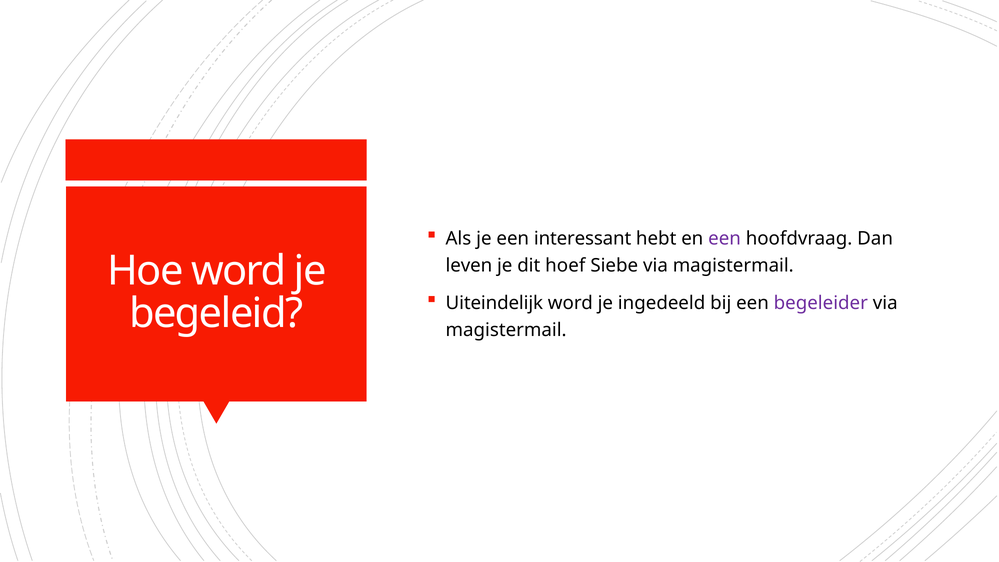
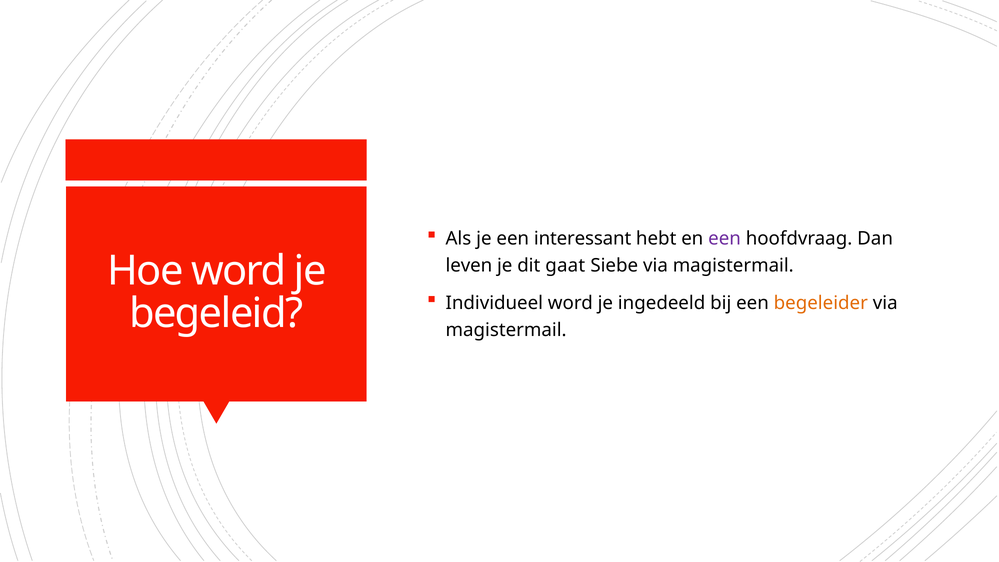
hoef: hoef -> gaat (565, 266)
Uiteindelijk: Uiteindelijk -> Individueel (494, 303)
begeleider colour: purple -> orange (821, 303)
